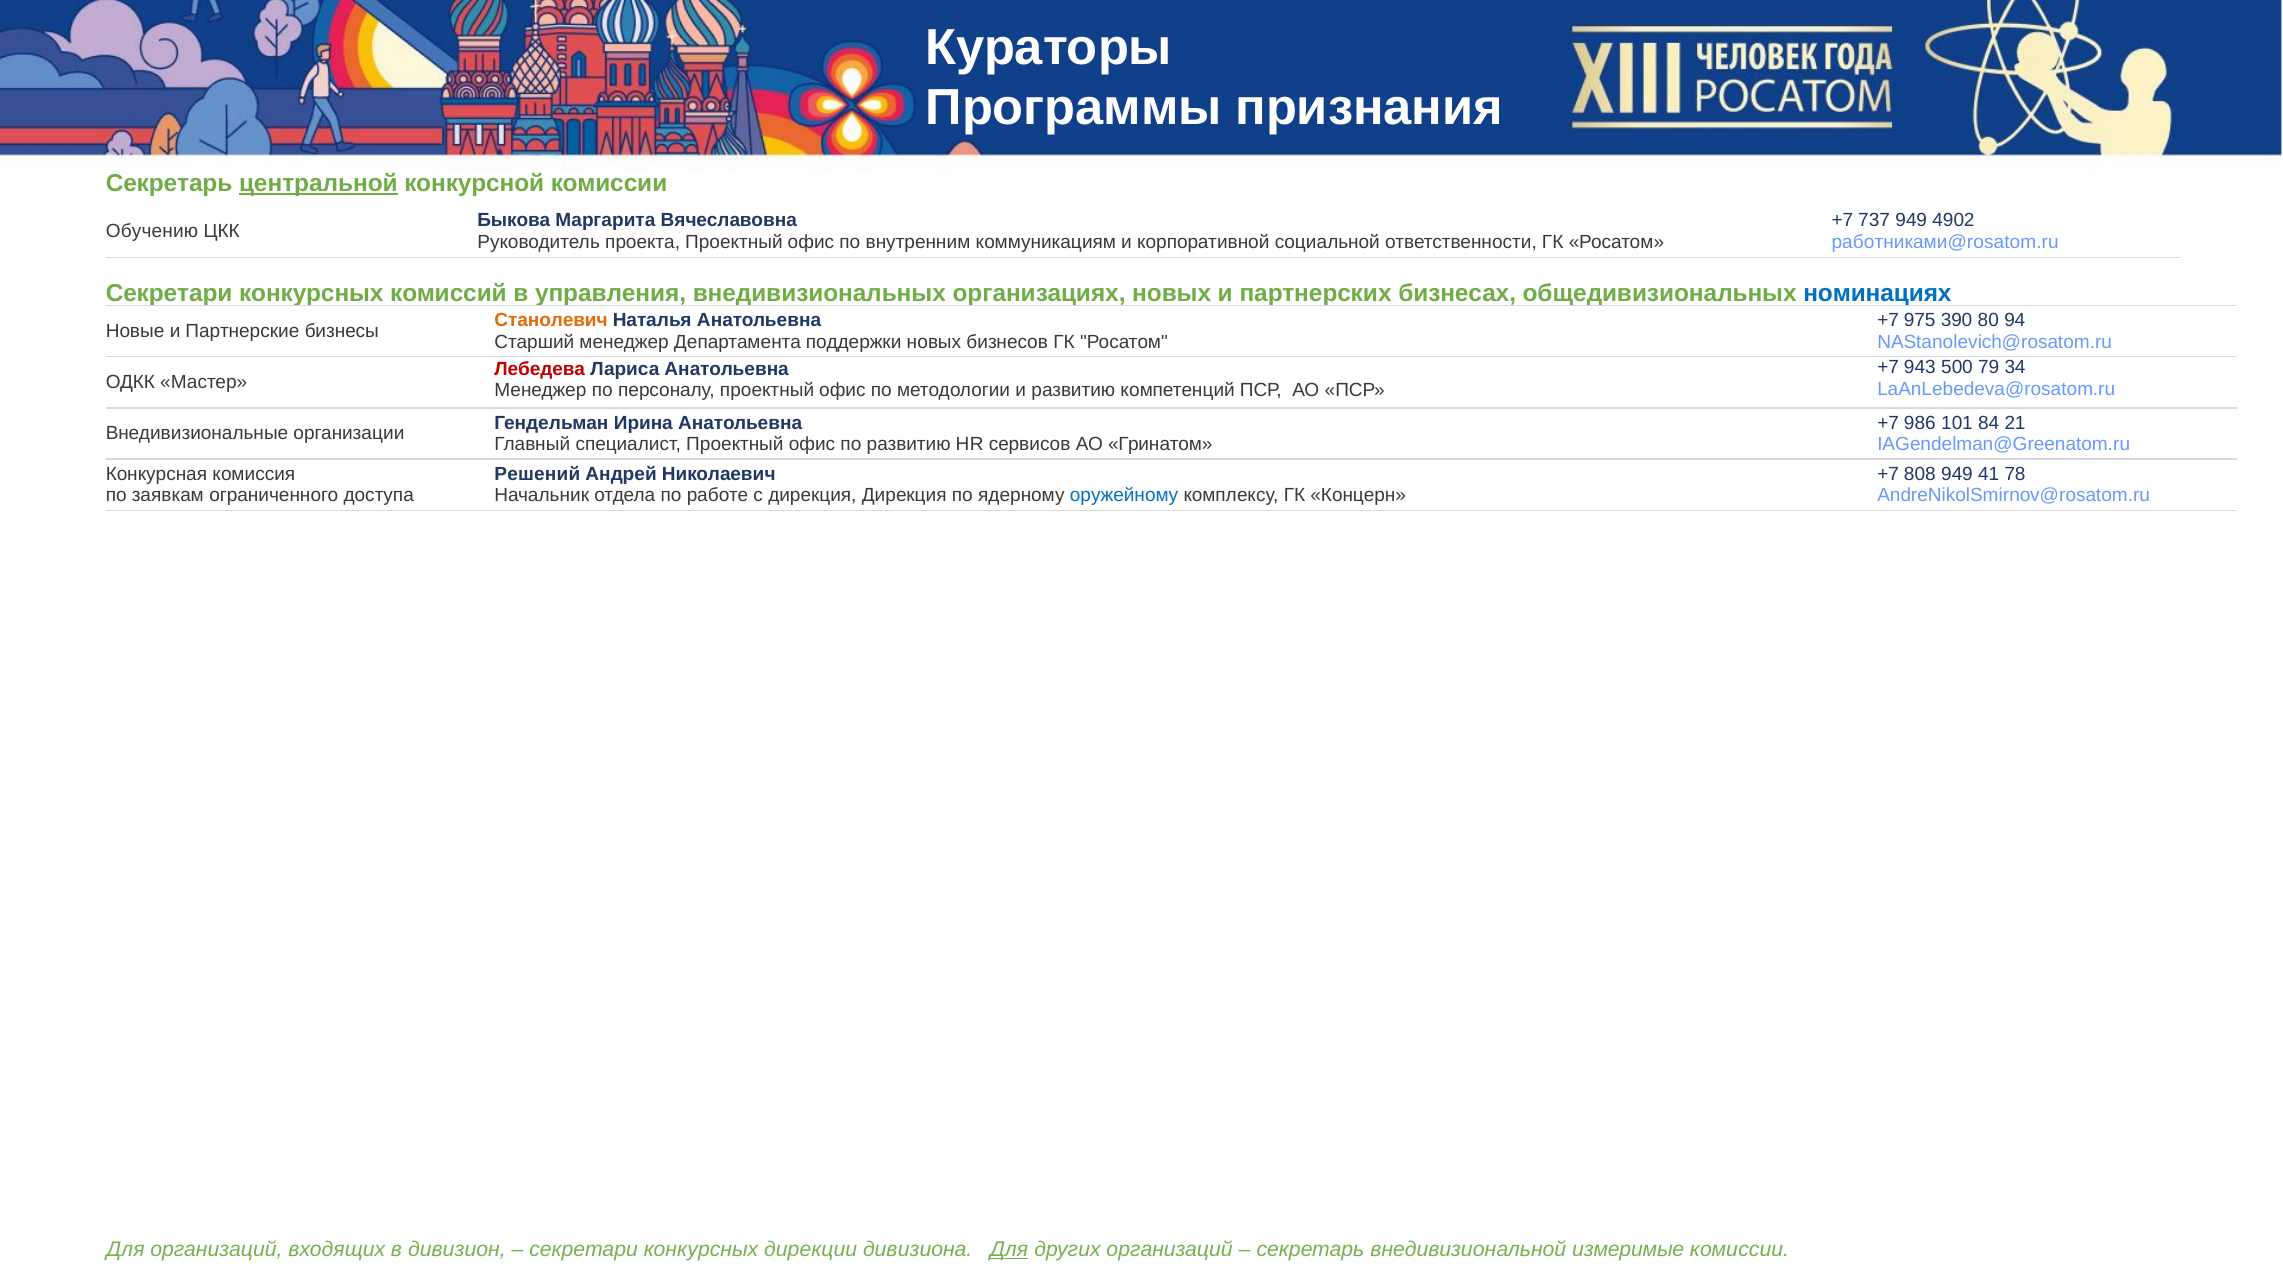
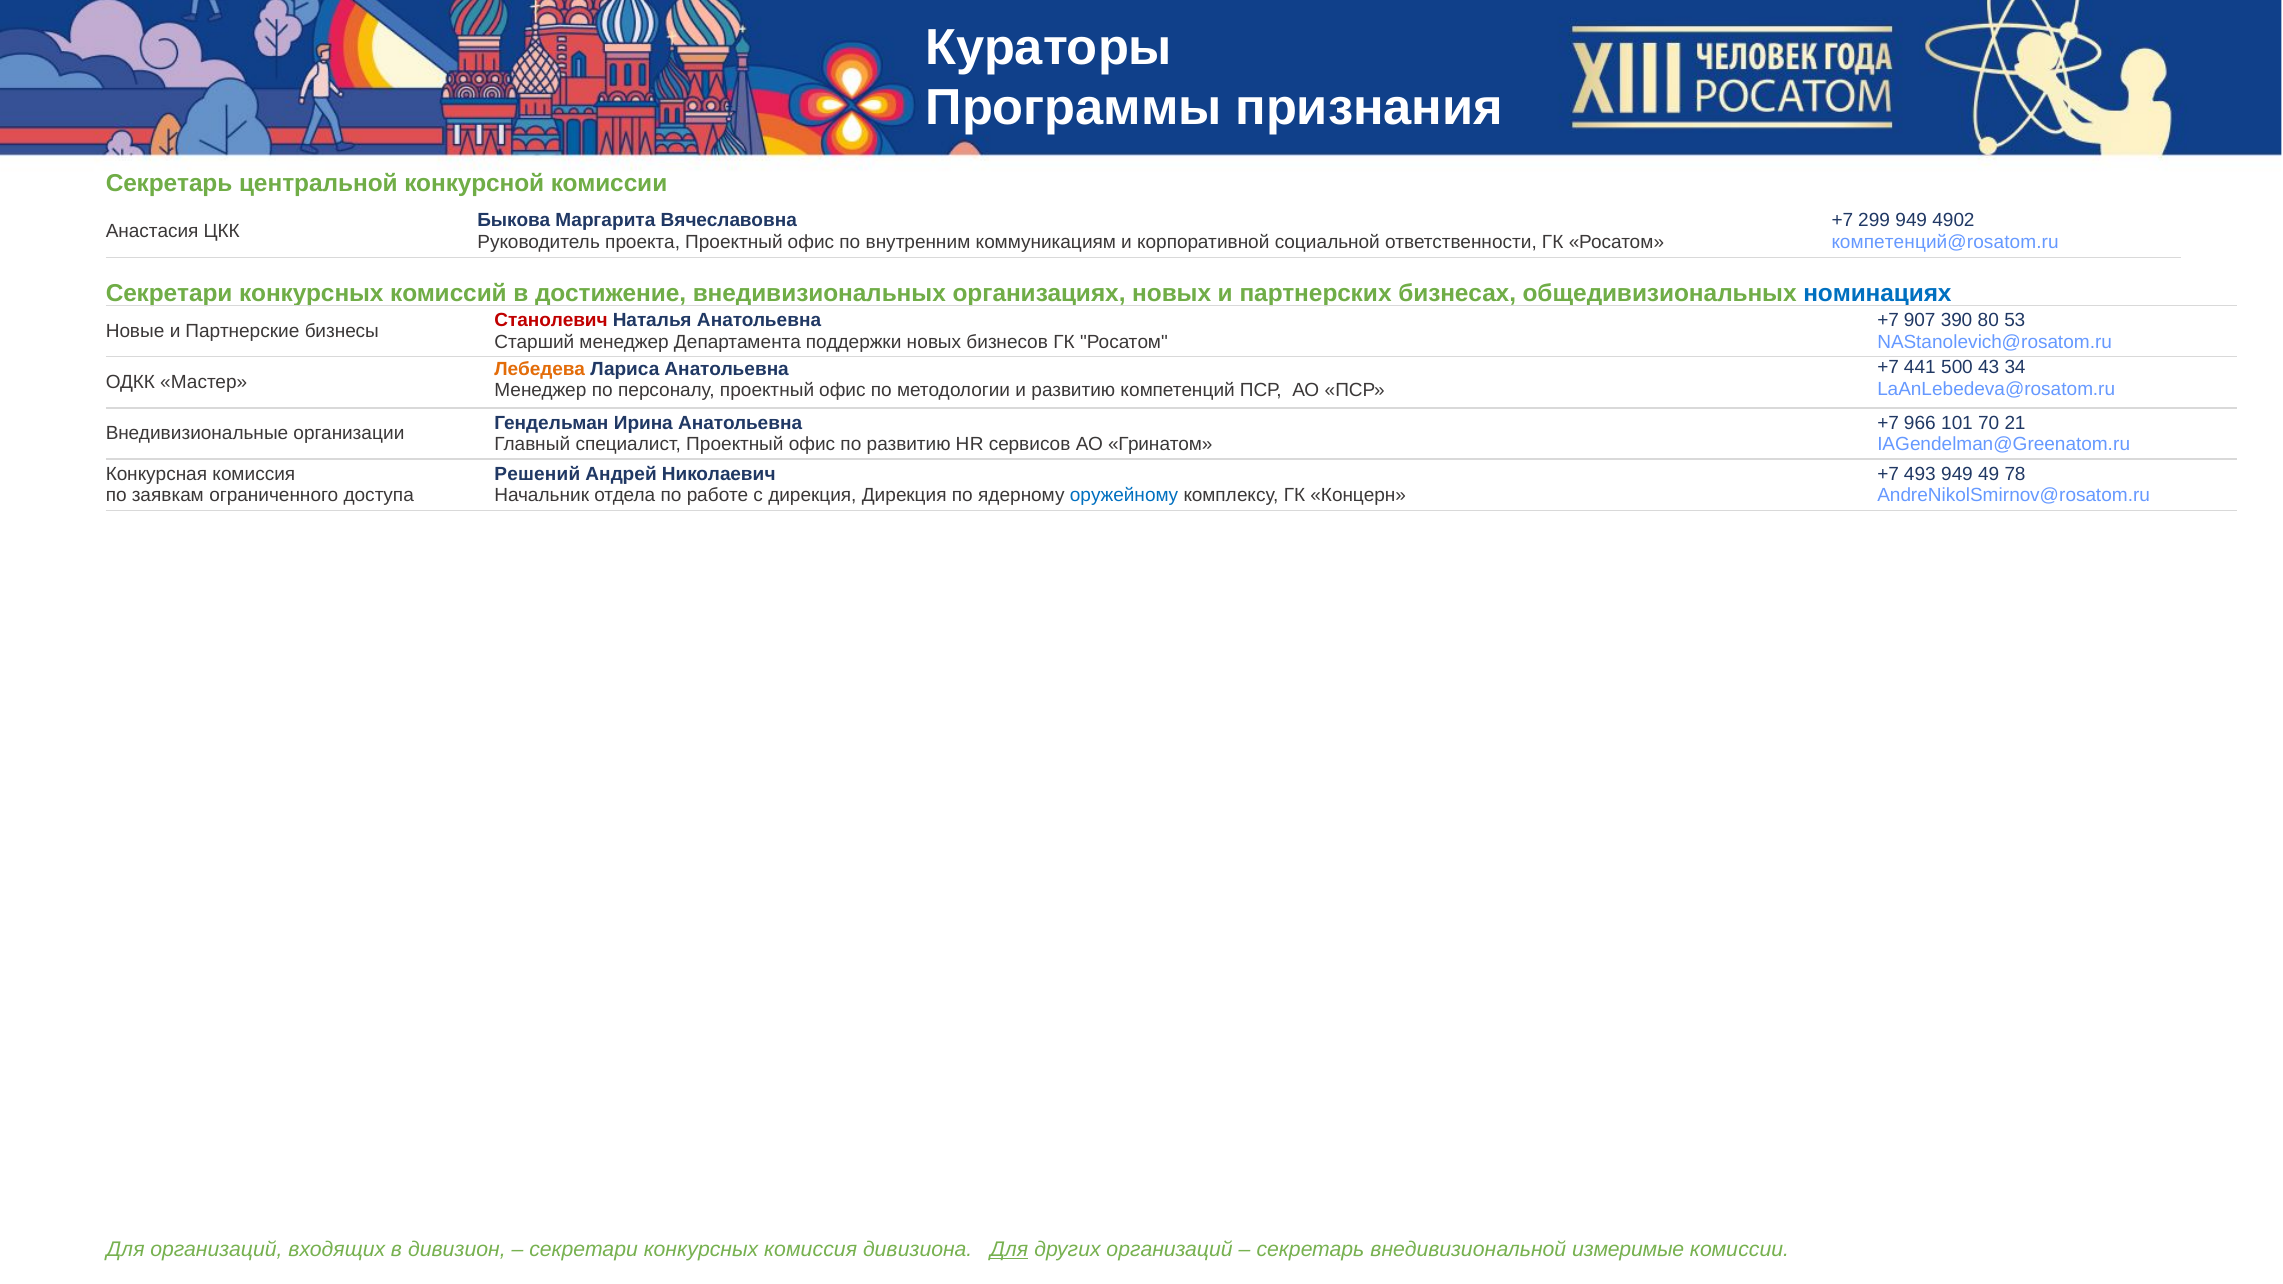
центральной underline: present -> none (318, 183)
737: 737 -> 299 (1874, 220)
Обучению: Обучению -> Анастасия (152, 231)
работниками@rosatom.ru: работниками@rosatom.ru -> компетенций@rosatom.ru (1945, 242)
управления: управления -> достижение (611, 293)
Станолевич colour: orange -> red (551, 321)
975: 975 -> 907 (1920, 321)
94: 94 -> 53 (2015, 321)
943: 943 -> 441 (1920, 368)
79: 79 -> 43 (1989, 368)
Лебедева colour: red -> orange (540, 369)
986: 986 -> 966 (1920, 423)
84: 84 -> 70 (1989, 423)
808: 808 -> 493 (1920, 474)
41: 41 -> 49 (1989, 474)
конкурсных дирекции: дирекции -> комиссия (811, 1250)
